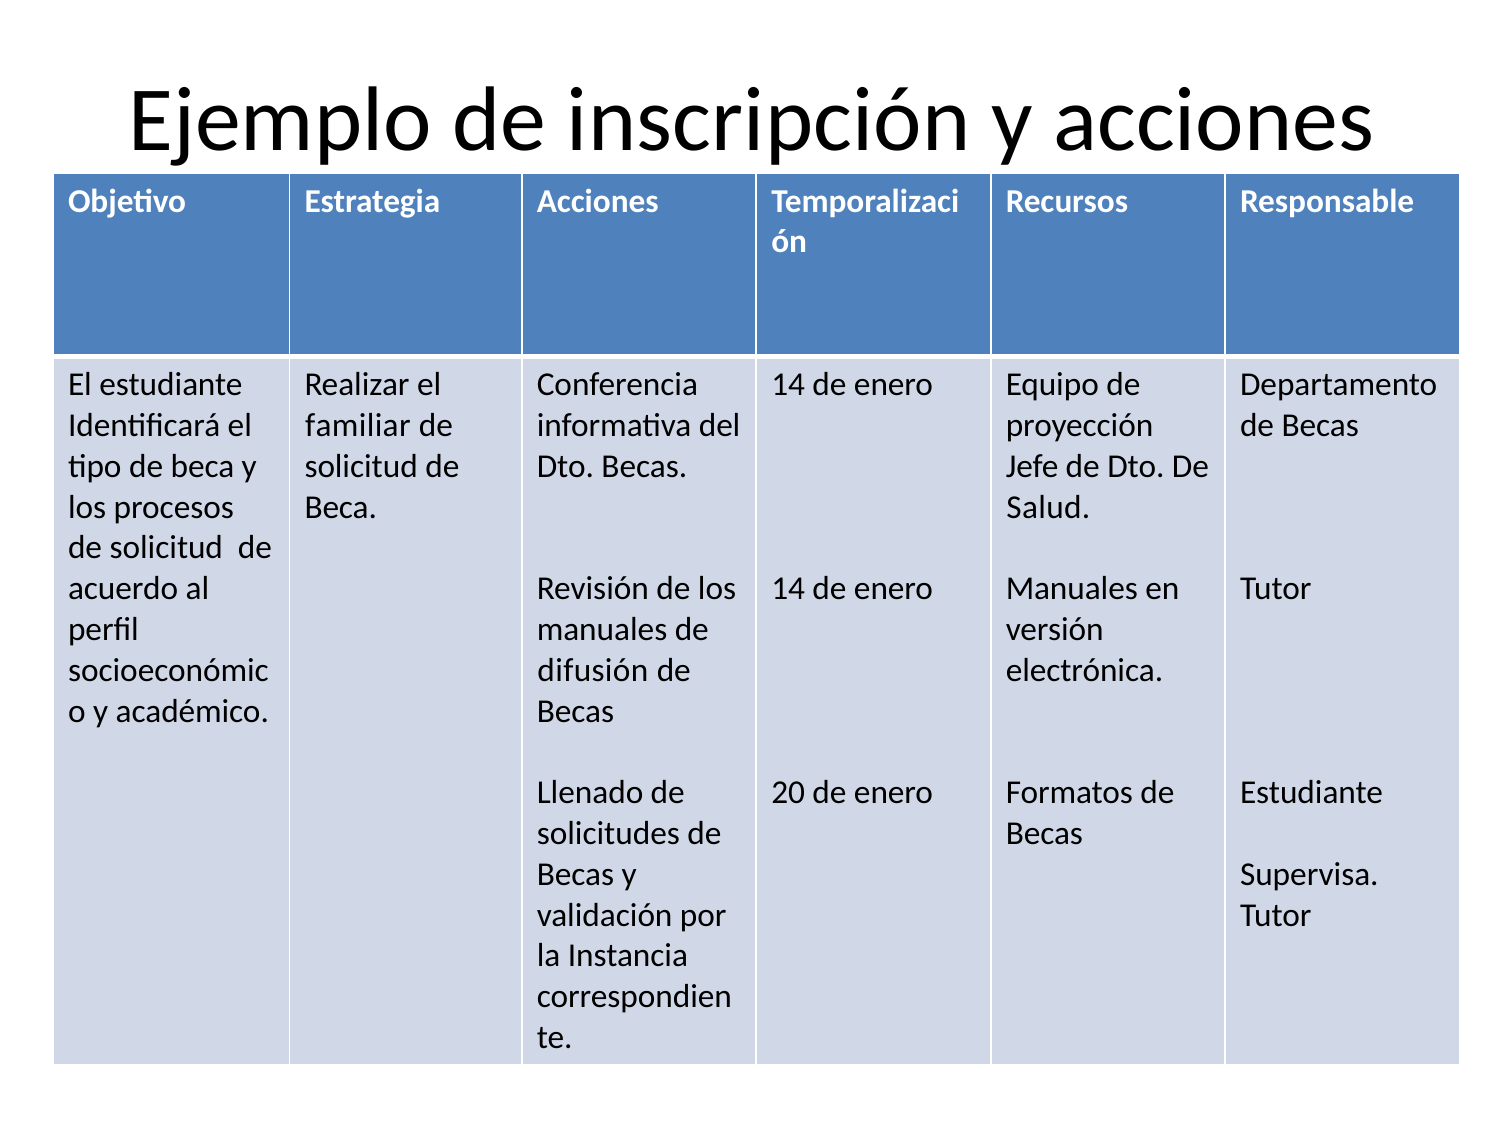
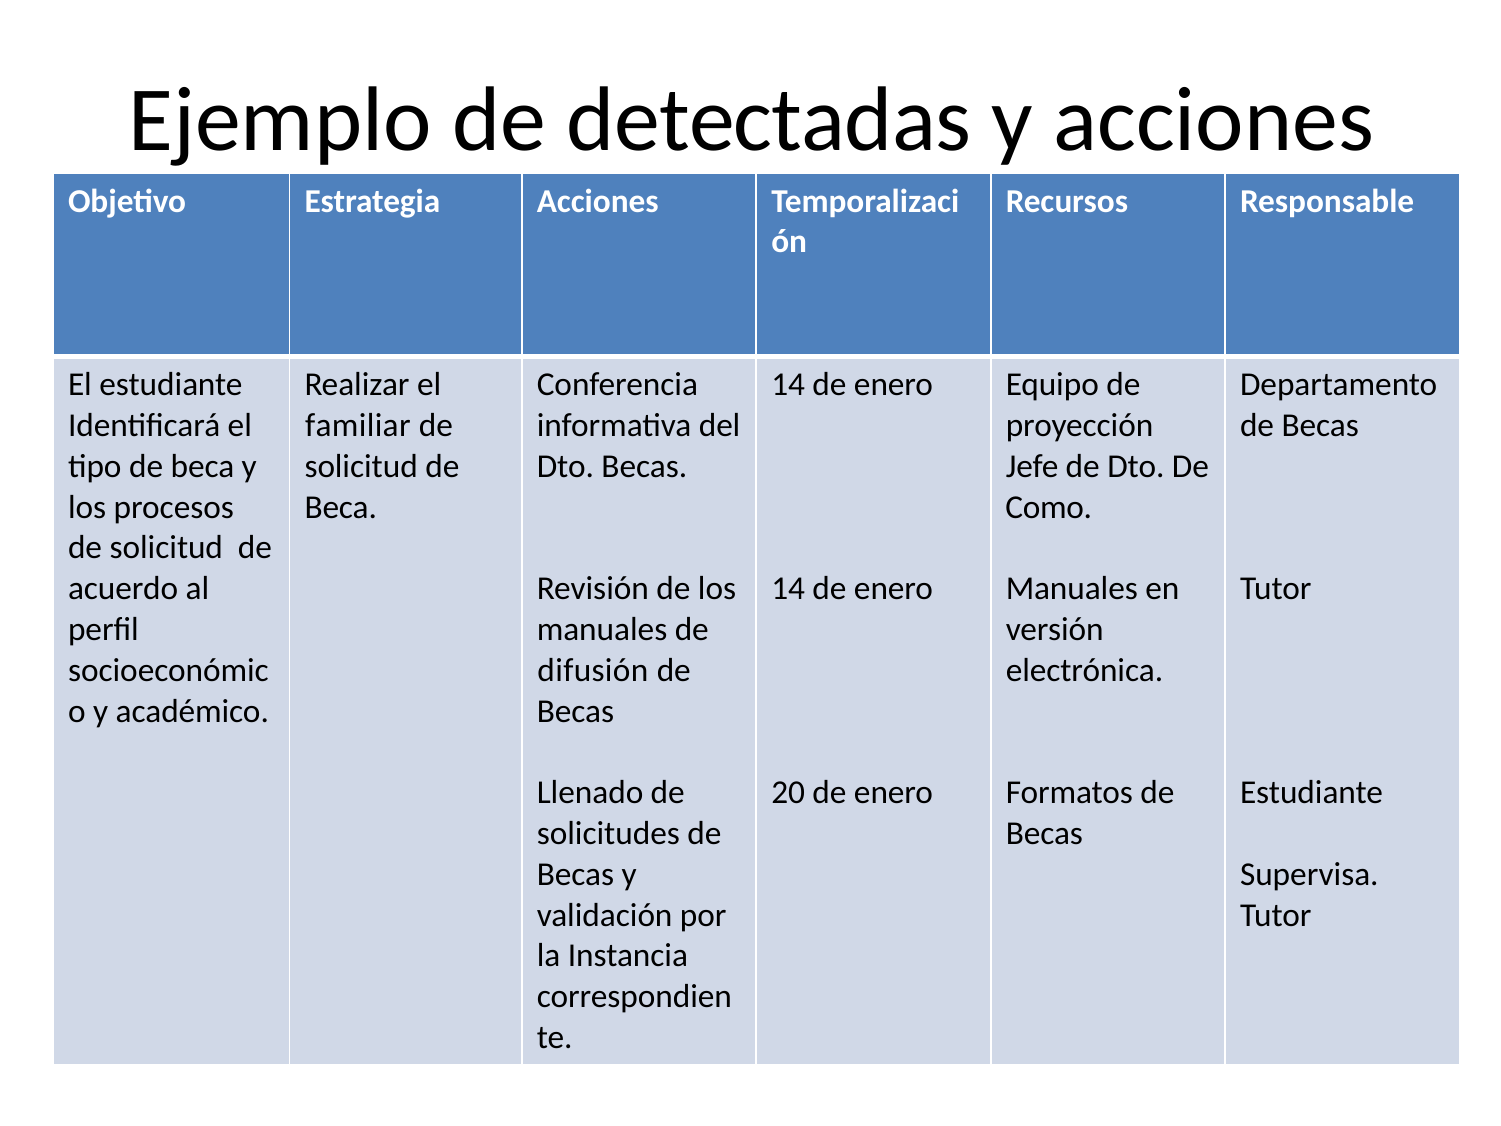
inscripción: inscripción -> detectadas (769, 120)
Salud: Salud -> Como (1049, 507)
